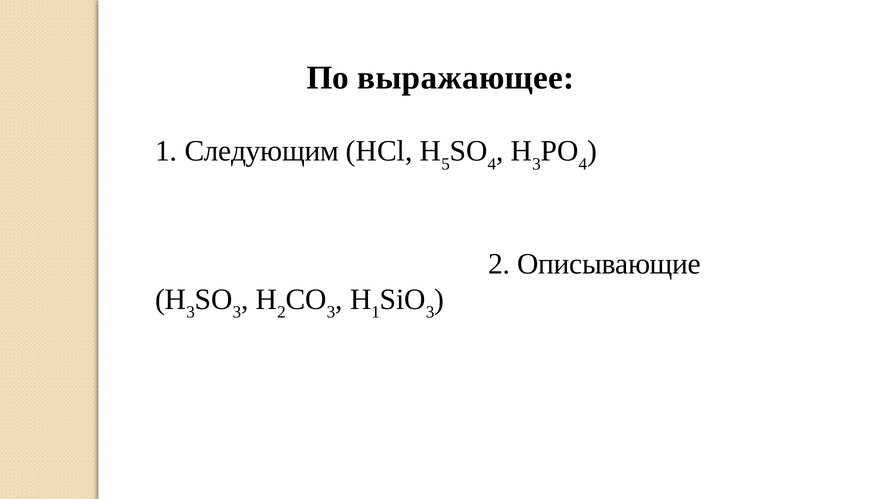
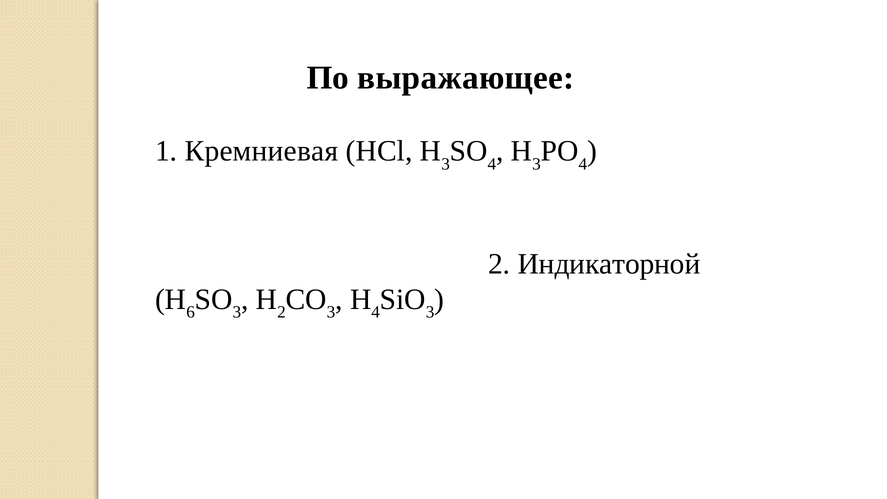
Следующим: Следующим -> Кремниевая (261, 151)
5: 5 -> 3 (446, 164)
Описывающие: Описывающие -> Индикаторной (609, 264)
3: 3 -> 6 (191, 312)
1: 1 -> 4 (376, 312)
